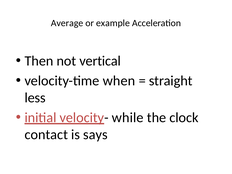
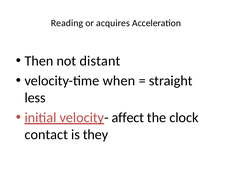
Average: Average -> Reading (67, 23)
example: example -> acquires (113, 23)
vertical: vertical -> distant (100, 61)
while: while -> affect (128, 118)
says: says -> they (95, 135)
